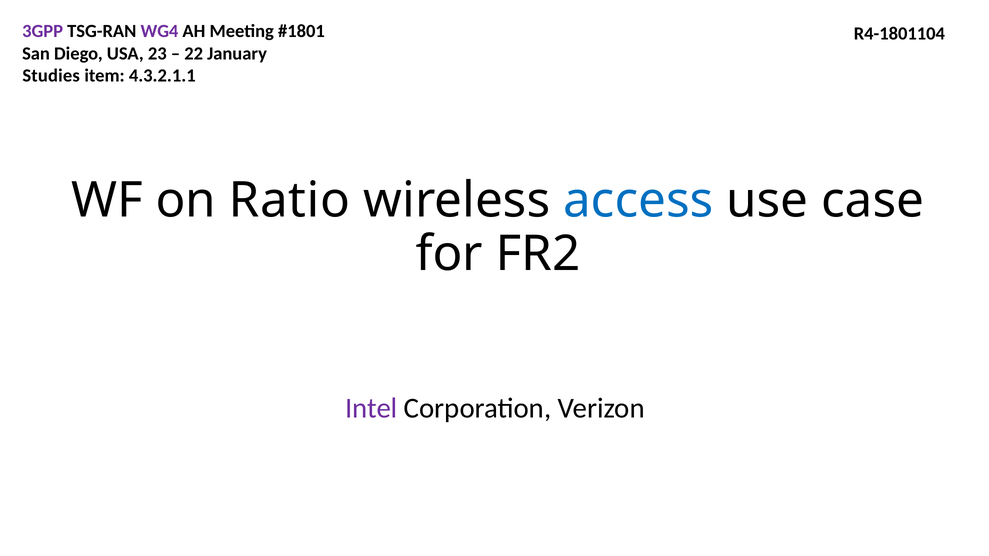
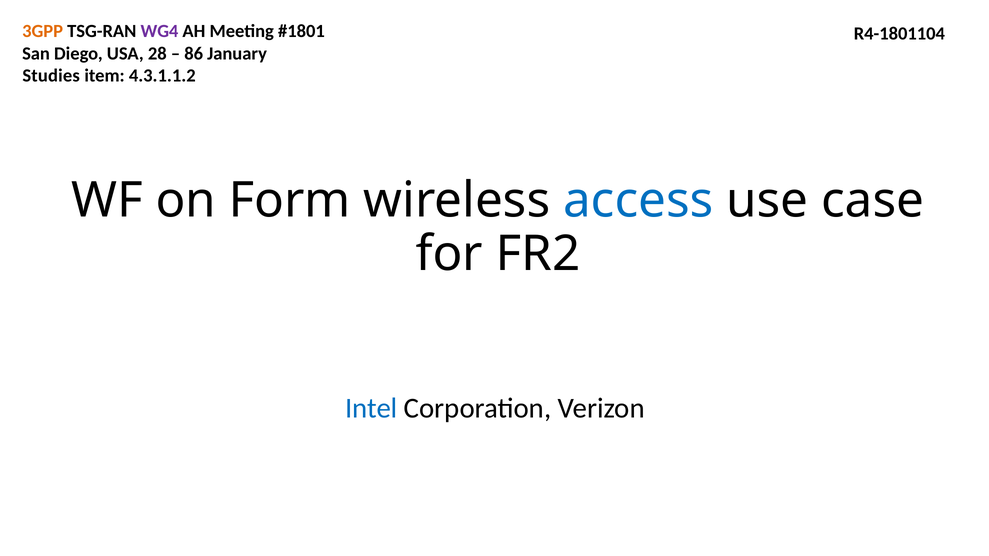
3GPP colour: purple -> orange (43, 31)
23: 23 -> 28 (157, 54)
22: 22 -> 86 (194, 54)
4.3.2.1.1: 4.3.2.1.1 -> 4.3.1.1.2 (162, 76)
Ratio: Ratio -> Form (290, 201)
Intel colour: purple -> blue (371, 408)
